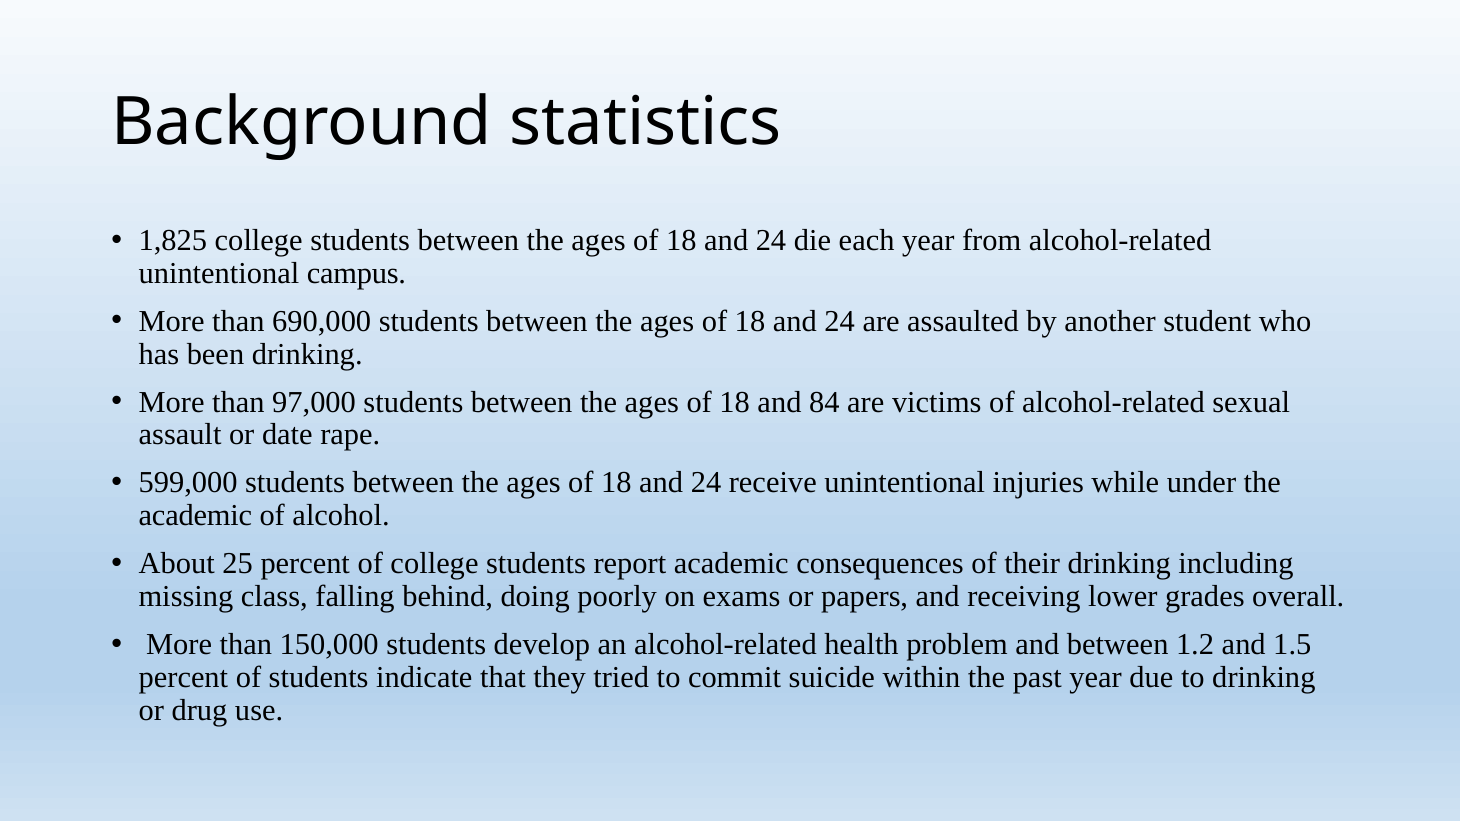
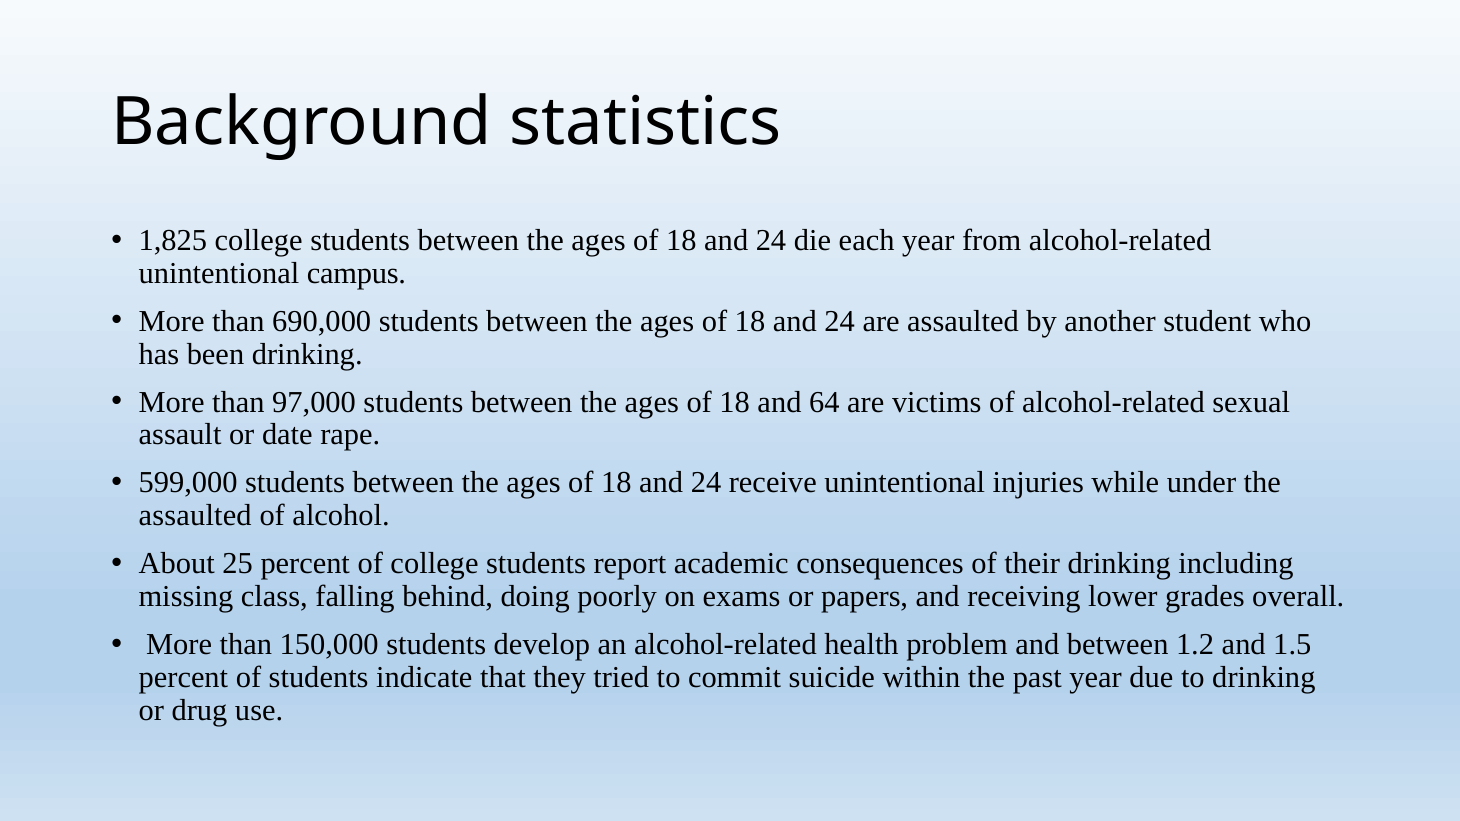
84: 84 -> 64 (824, 402)
academic: academic -> assaulted (195, 516)
